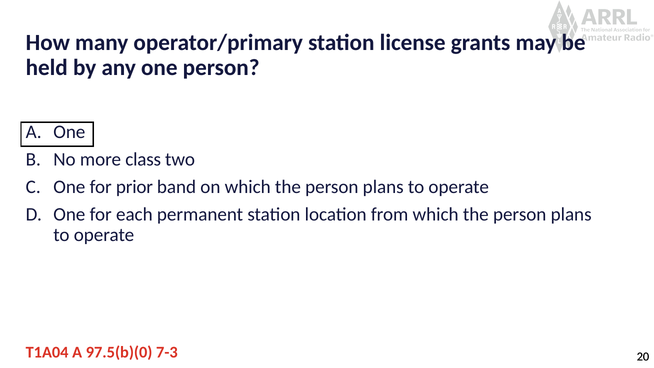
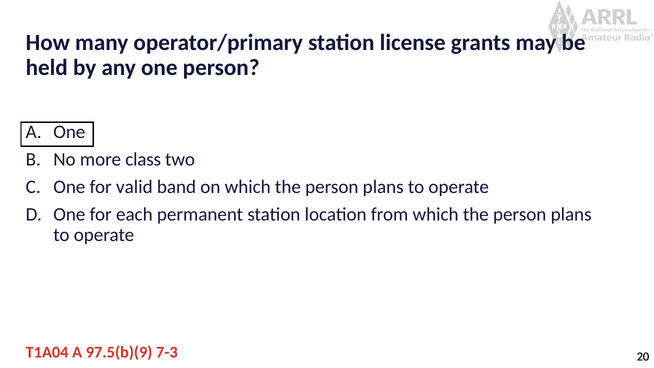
prior: prior -> valid (134, 187)
97.5(b)(0: 97.5(b)(0 -> 97.5(b)(9 (119, 352)
